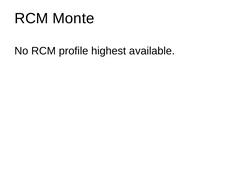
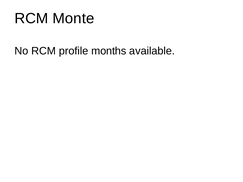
highest: highest -> months (109, 51)
